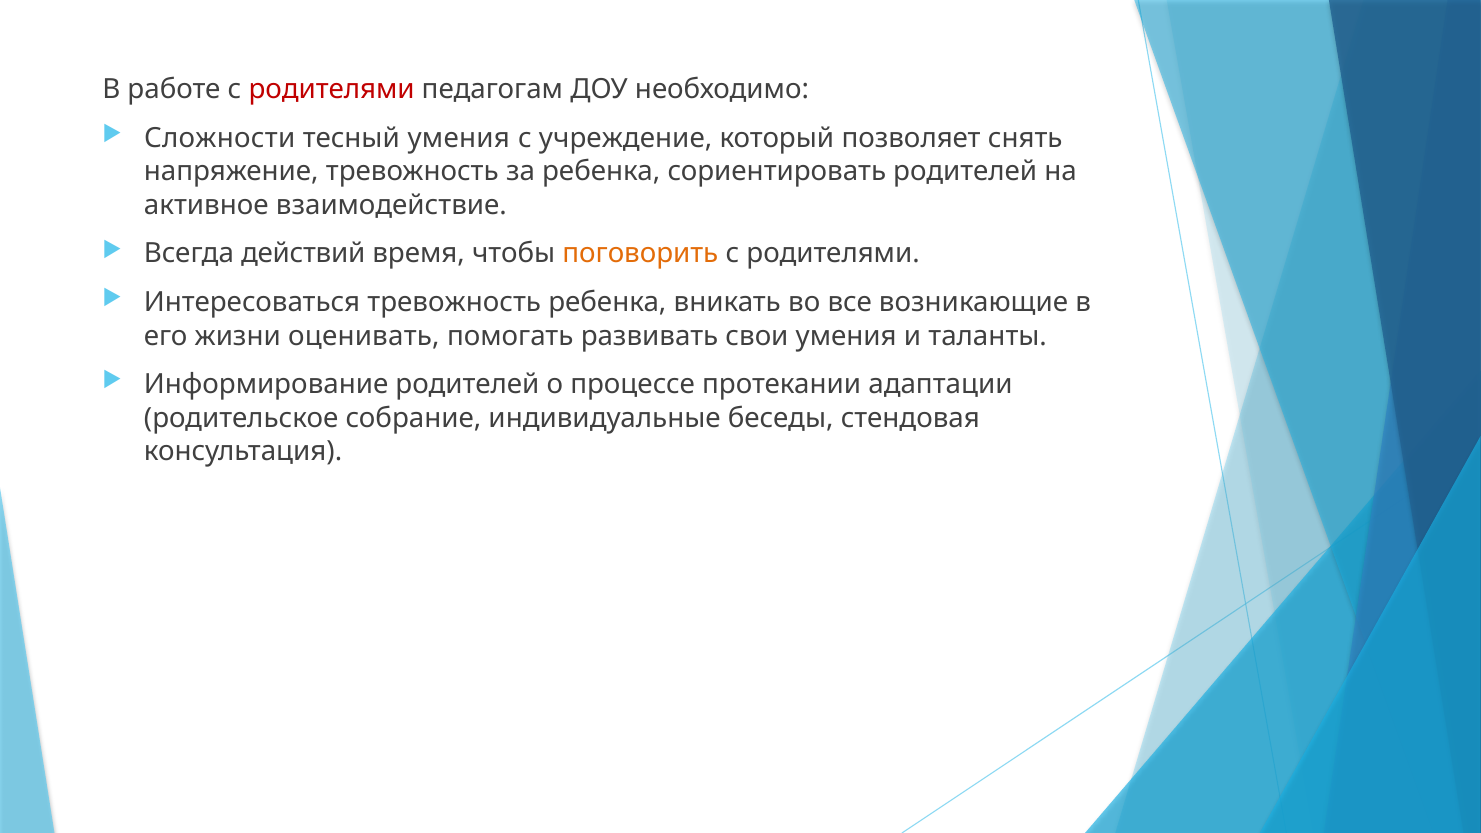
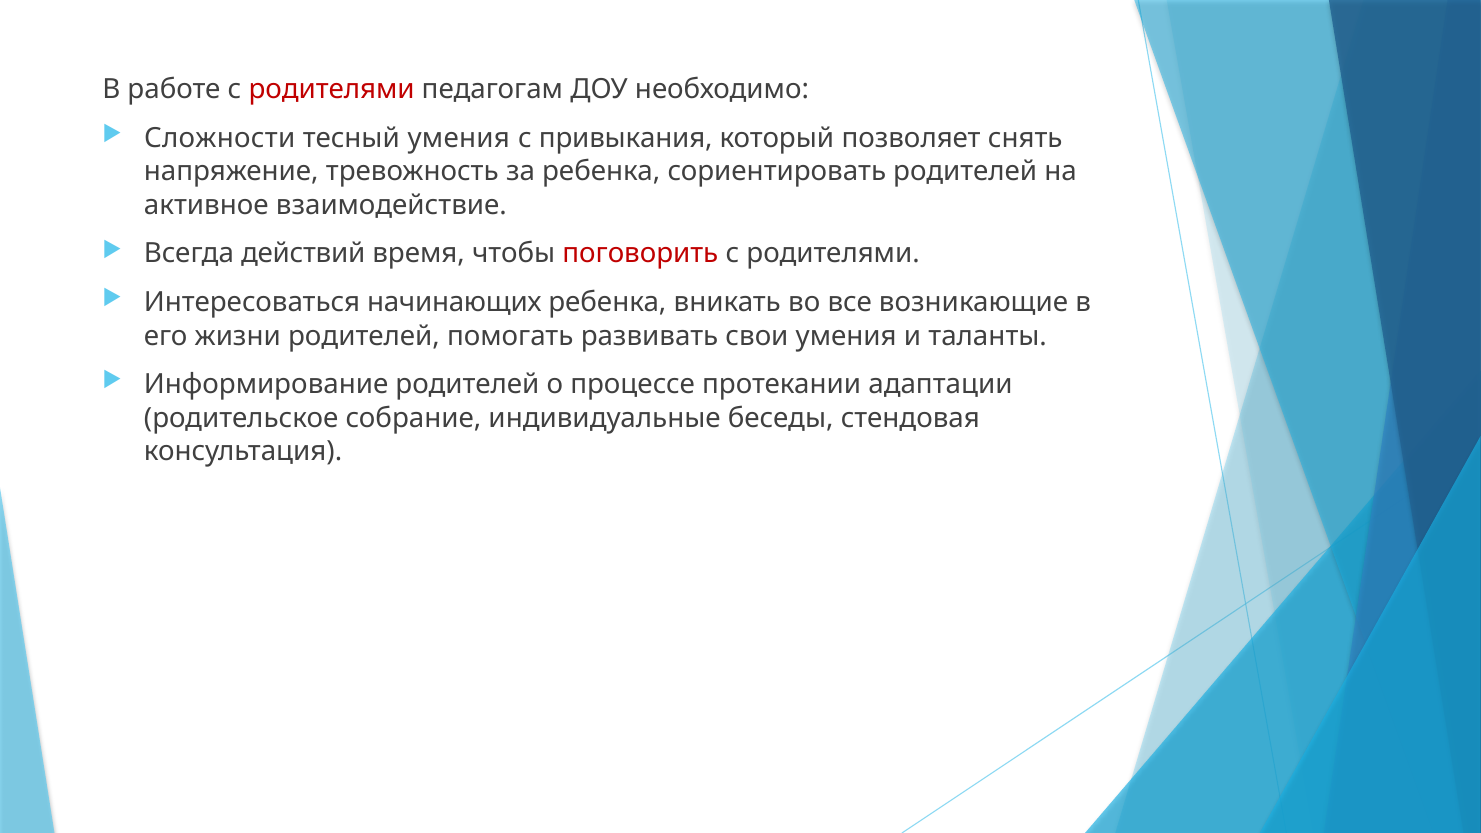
учреждение: учреждение -> привыкания (626, 138)
поговорить colour: orange -> red (640, 254)
Интересоваться тревожность: тревожность -> начинающих (454, 303)
жизни оценивать: оценивать -> родителей (364, 336)
